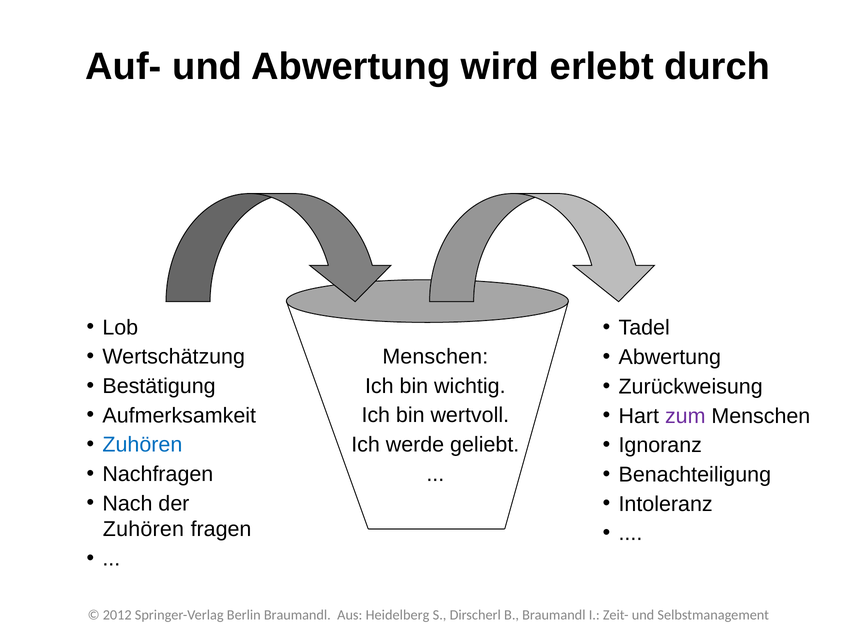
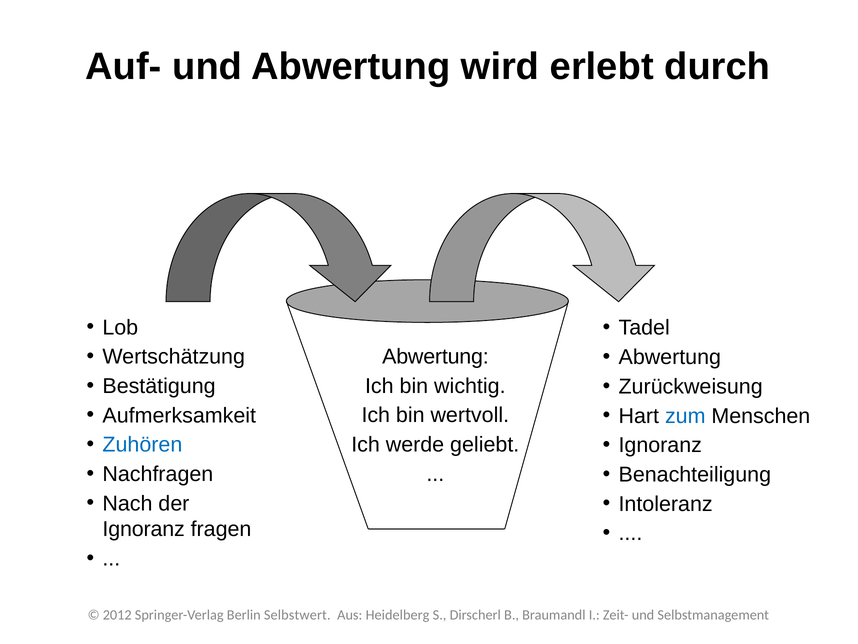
Menschen: Menschen -> Abwertung (435, 356)
zum colour: purple -> blue (685, 416)
Zuhören: Zuhören -> Ignoranz (144, 529)
Berlin Braumandl: Braumandl -> Selbstwert (297, 615)
